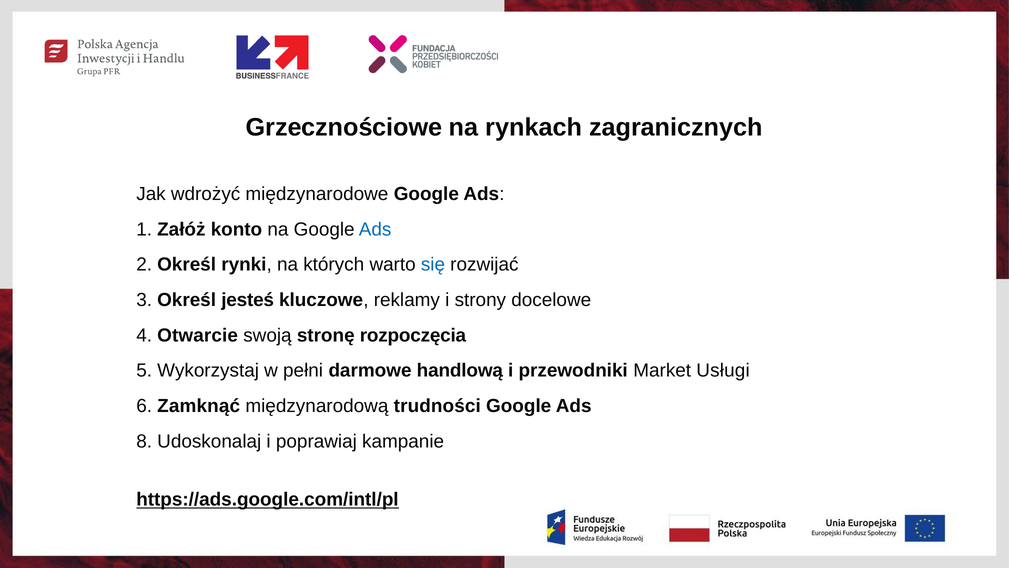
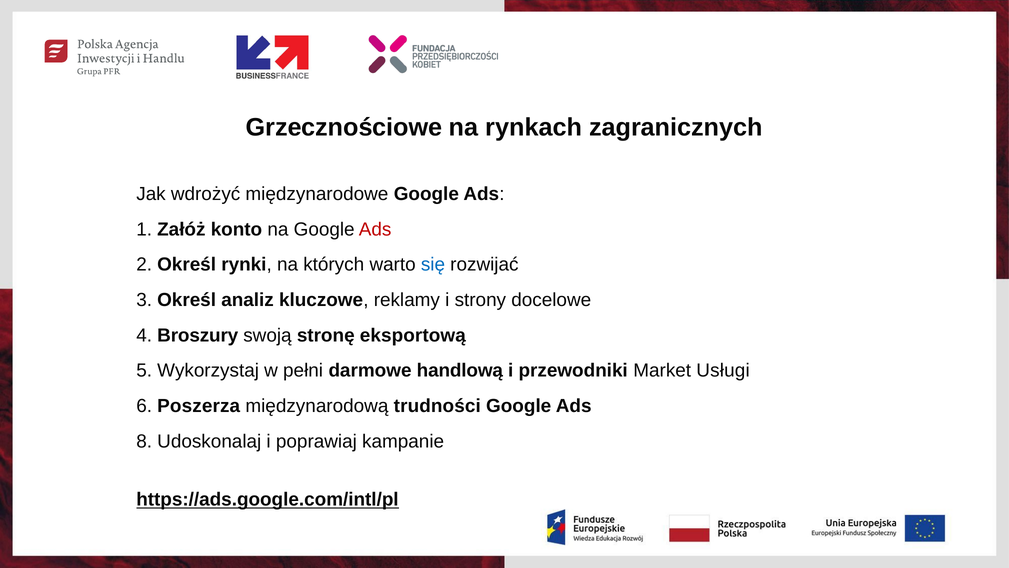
Ads colour: blue -> red (375, 229)
jesteś: jesteś -> analiz (248, 300)
Otwarcie: Otwarcie -> Broszury (198, 335)
rozpoczęcia: rozpoczęcia -> eksportową (413, 335)
Zamknąć: Zamknąć -> Poszerza (199, 406)
